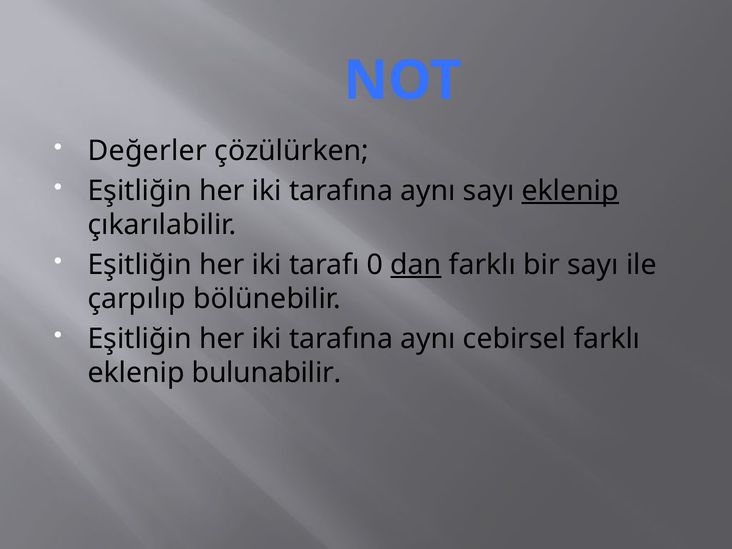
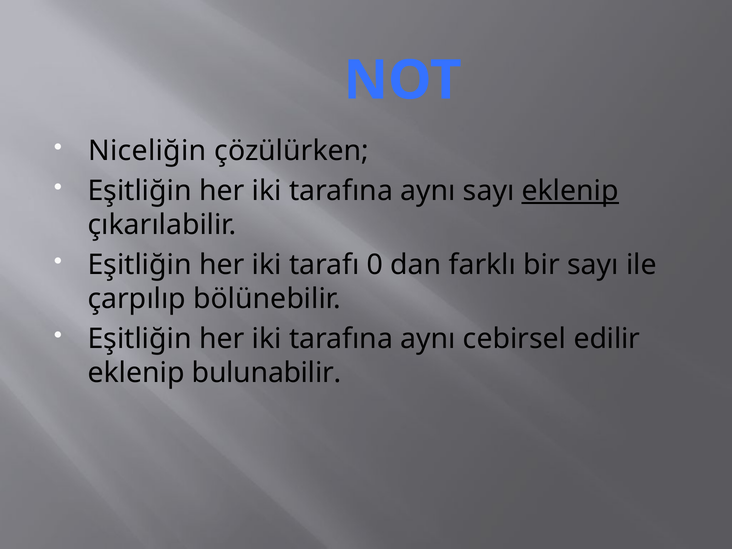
Değerler: Değerler -> Niceliğin (147, 151)
dan underline: present -> none (416, 265)
cebirsel farklı: farklı -> edilir (607, 339)
